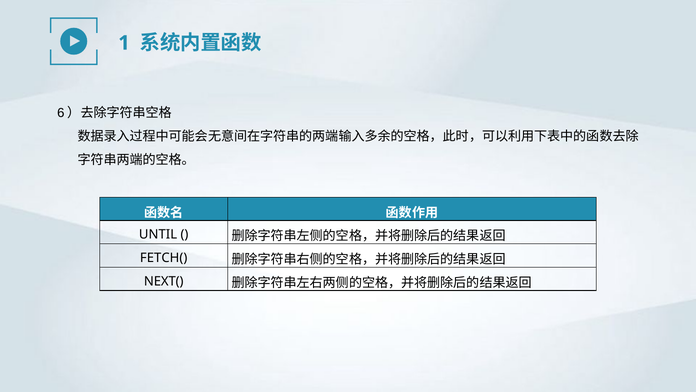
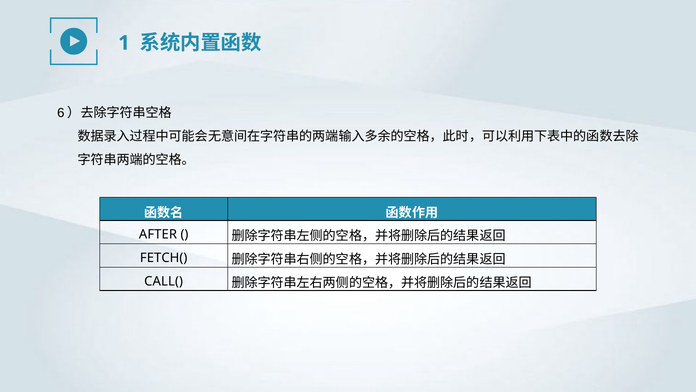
UNTIL: UNTIL -> AFTER (158, 234)
NEXT(: NEXT( -> CALL( (164, 281)
